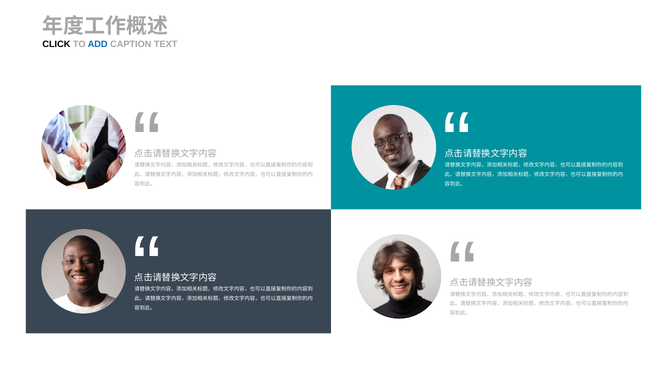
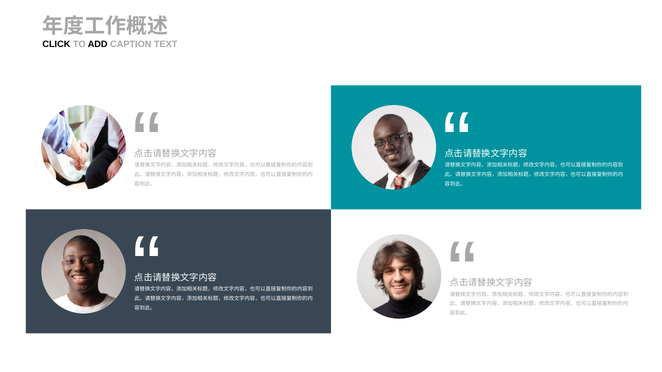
ADD colour: blue -> black (98, 44)
